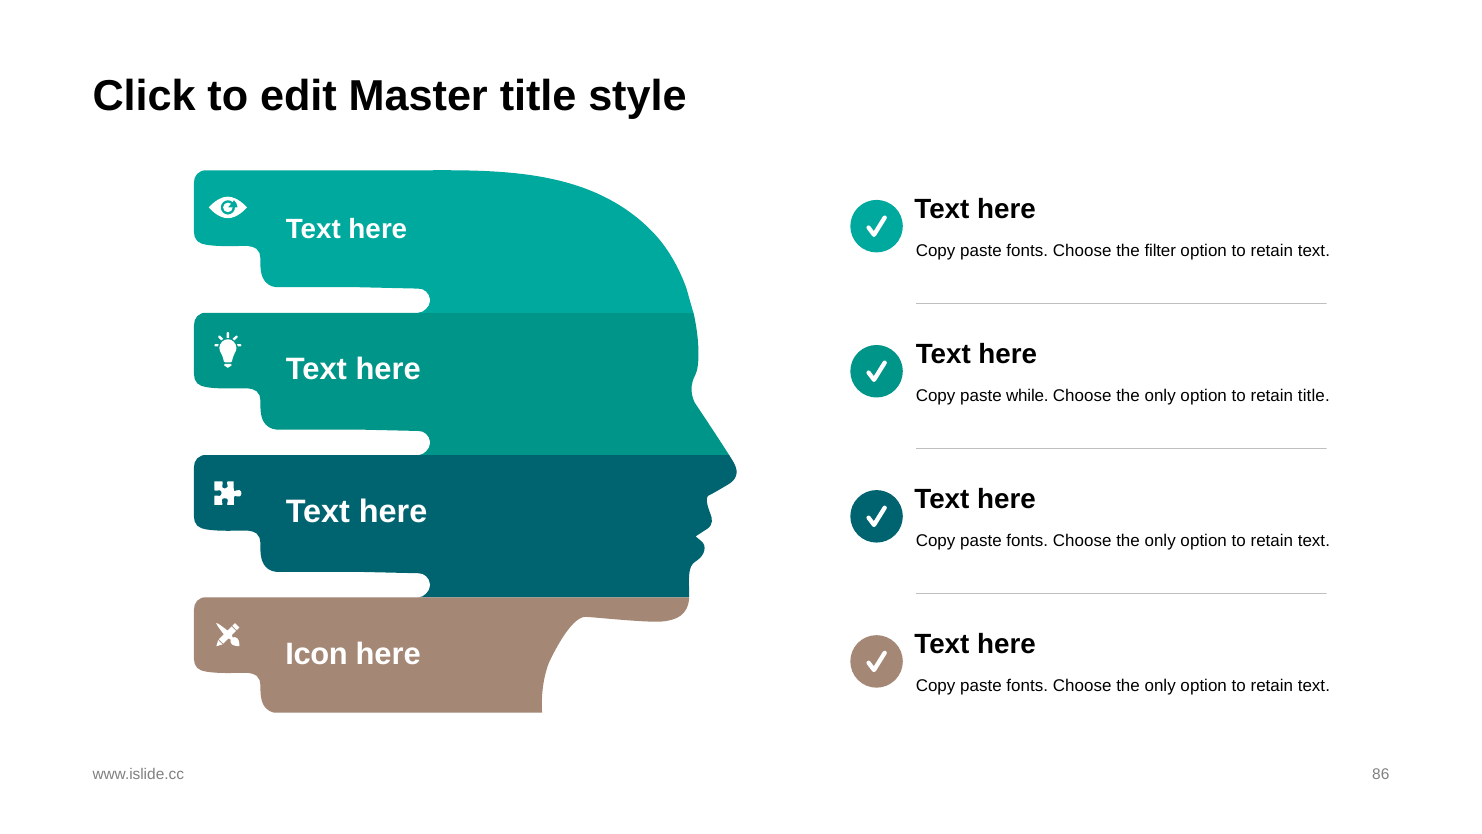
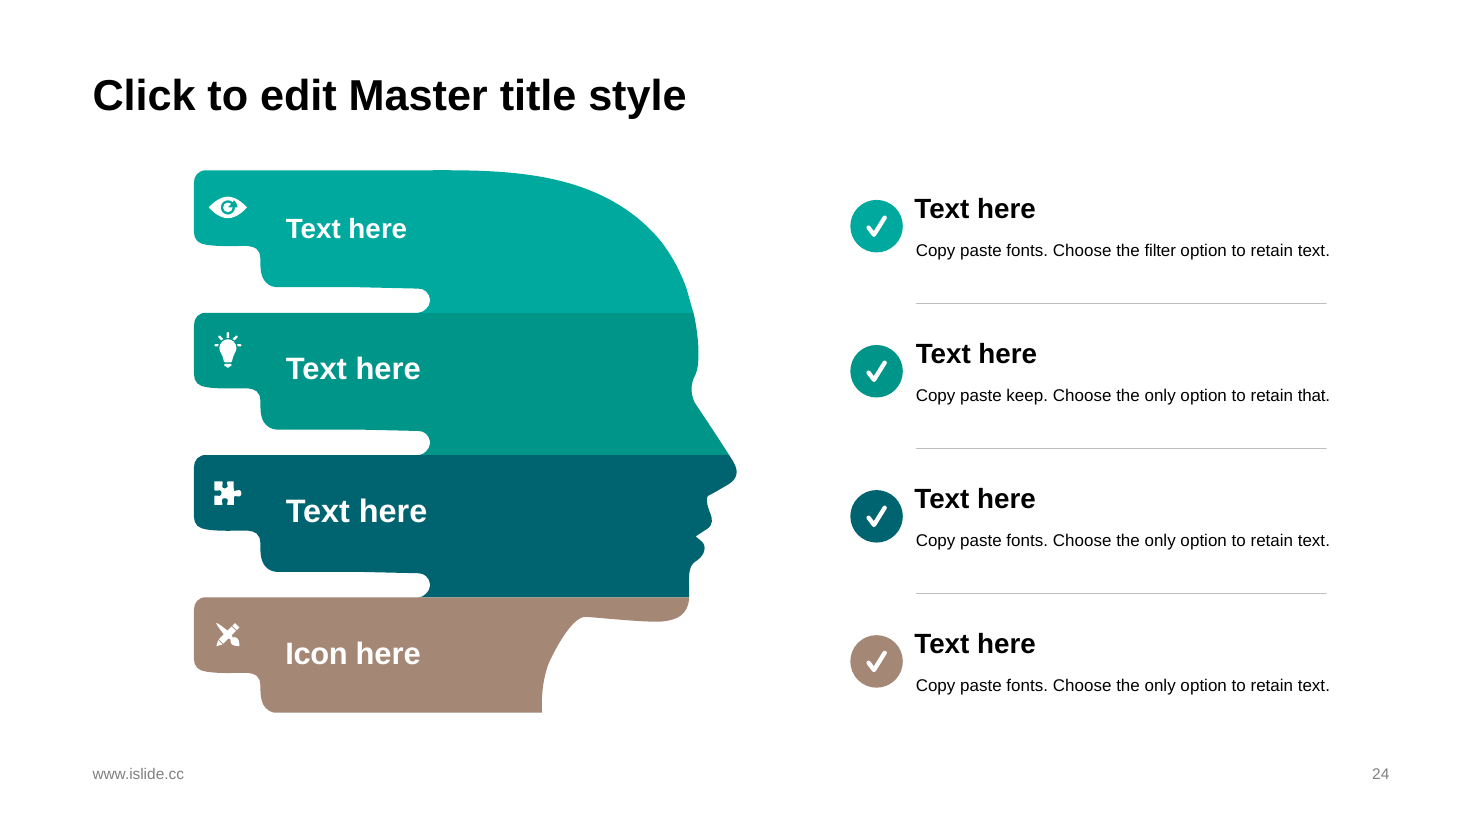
while: while -> keep (1027, 396)
retain title: title -> that (1314, 396)
86: 86 -> 24 (1381, 774)
